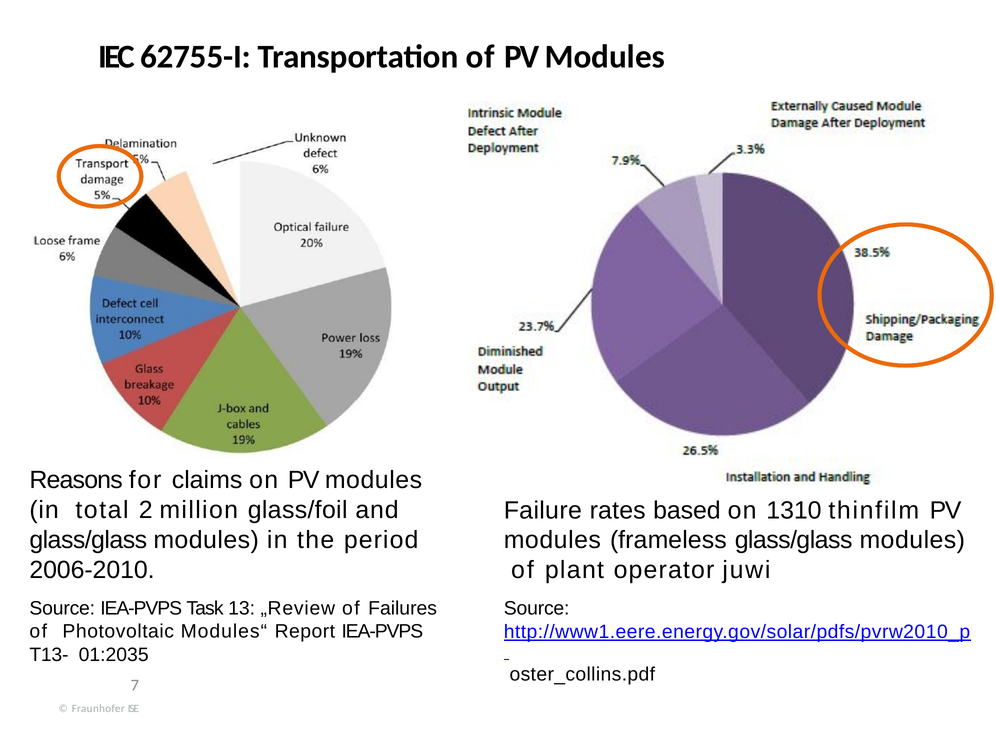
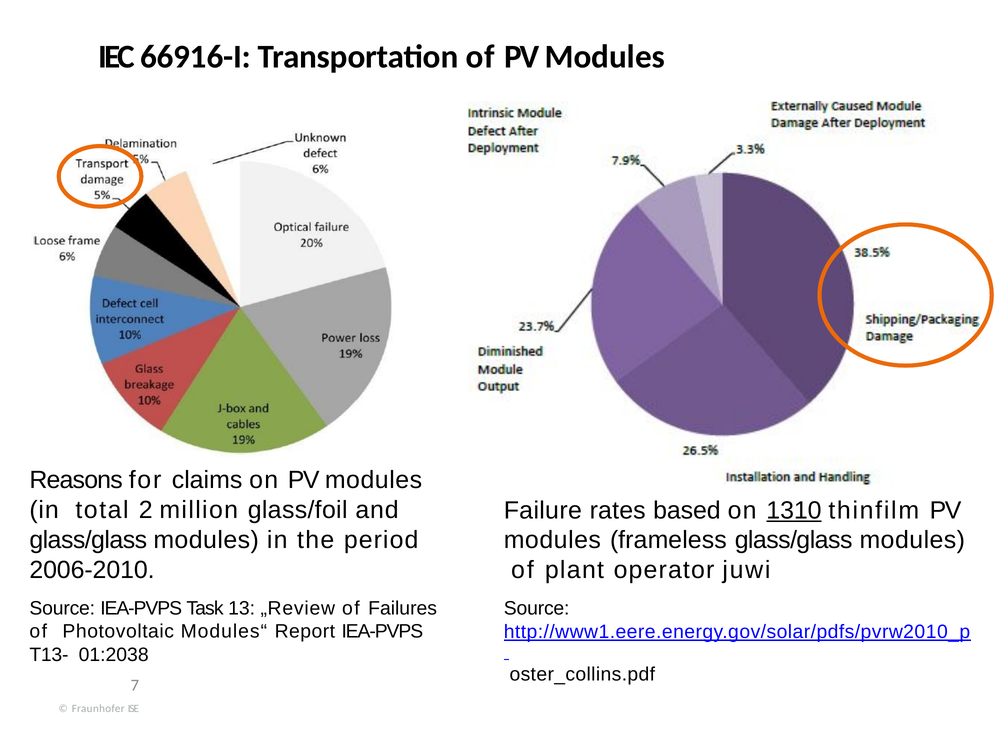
62755-I: 62755-I -> 66916-I (195, 57)
1310 underline: none -> present (794, 510)
01:2035: 01:2035 -> 01:2038 (114, 655)
